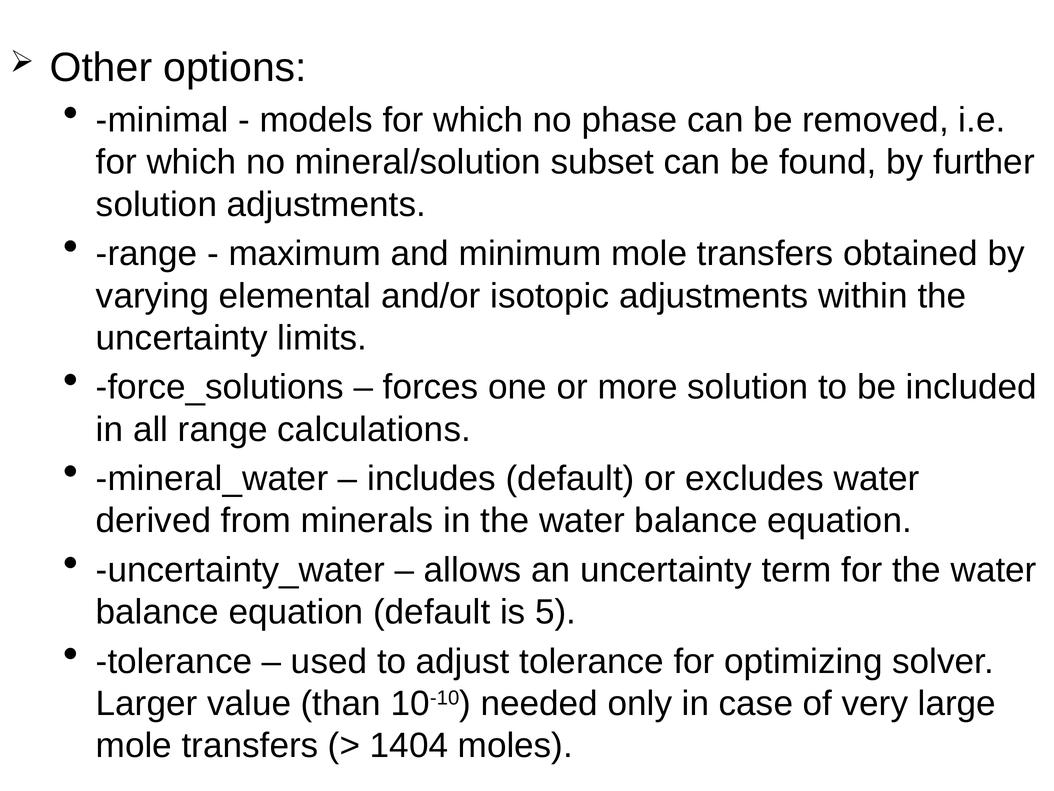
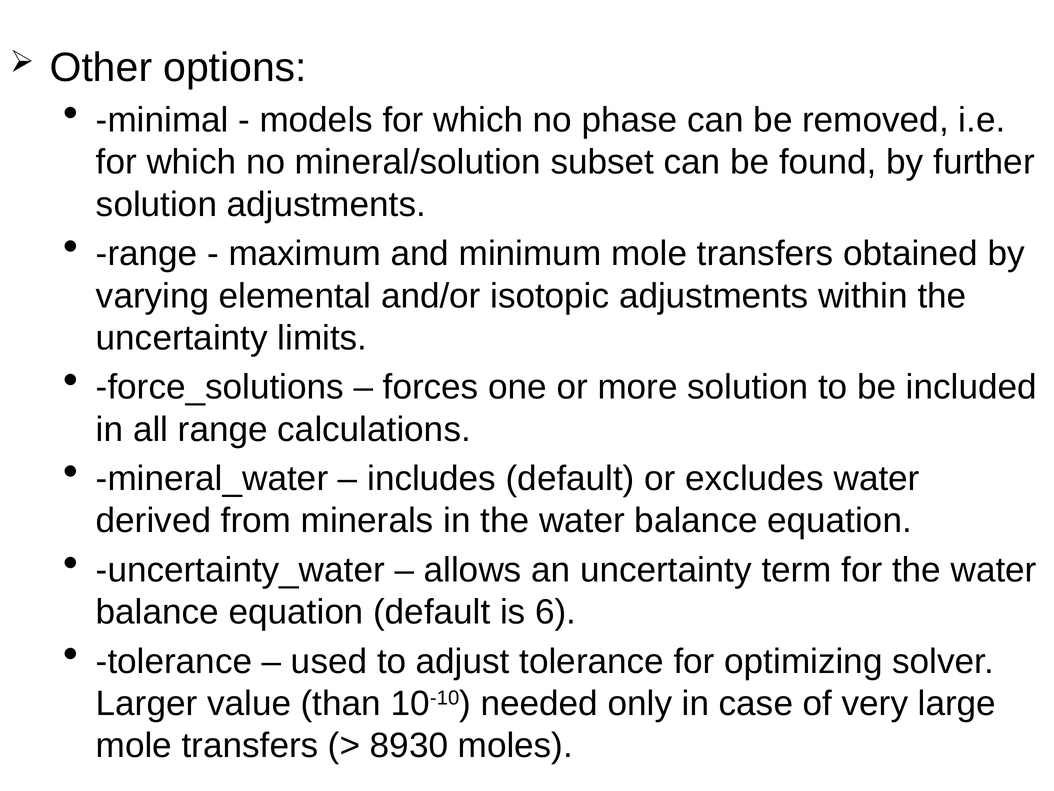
5: 5 -> 6 (556, 612)
1404: 1404 -> 8930 (409, 745)
